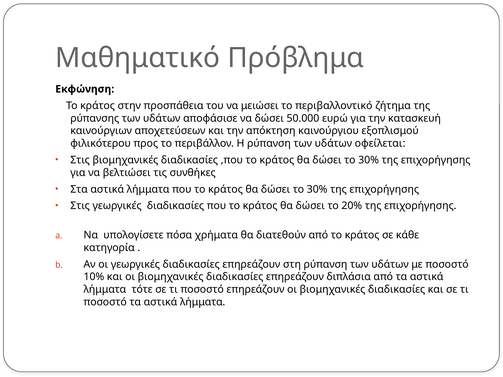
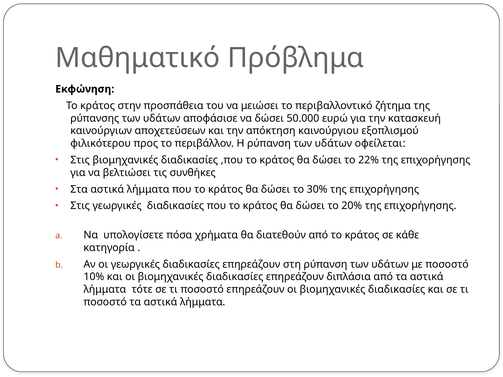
30%: 30% -> 22% (369, 160)
